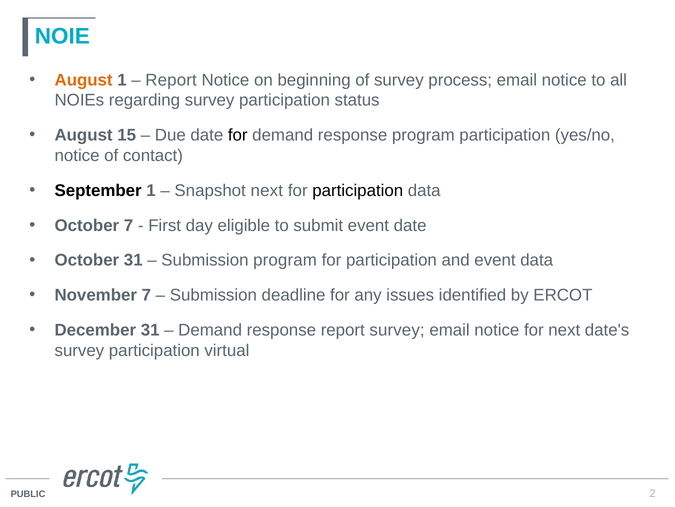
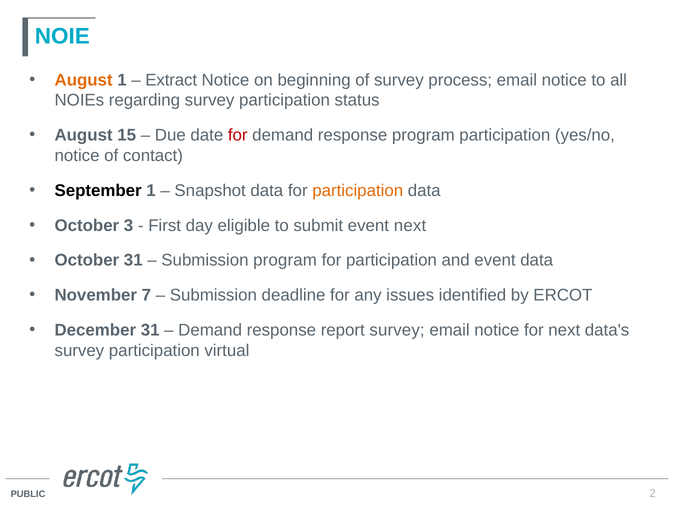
Report: Report -> Extract (171, 80)
for colour: black -> red (238, 135)
Snapshot next: next -> data (267, 190)
participation colour: black -> orange (358, 190)
October 7: 7 -> 3 (129, 225)
event date: date -> next (410, 225)
date's: date's -> data's (607, 330)
